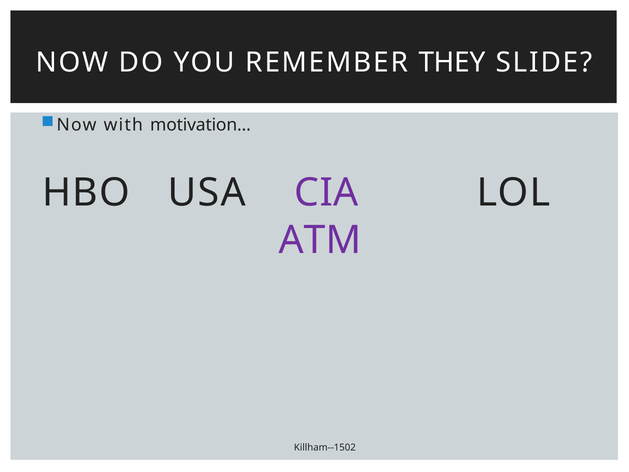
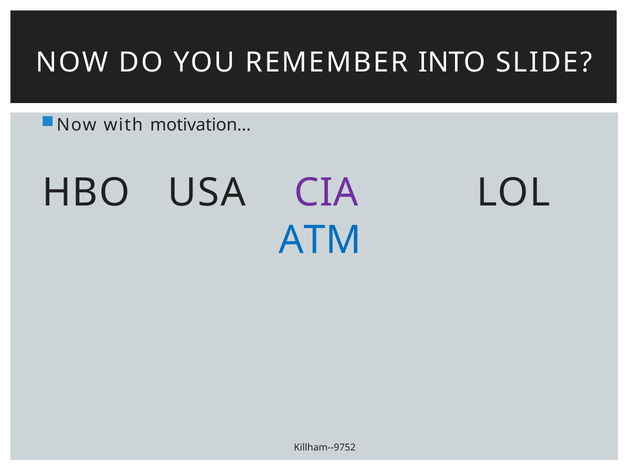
THEY: THEY -> INTO (452, 63)
ATM colour: purple -> blue (320, 240)
Killham--1502: Killham--1502 -> Killham--9752 (325, 447)
